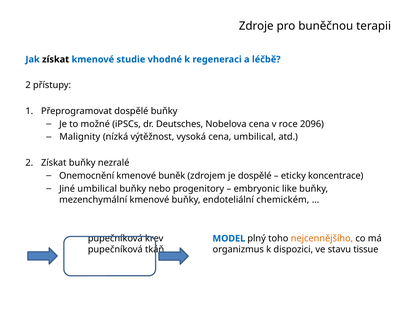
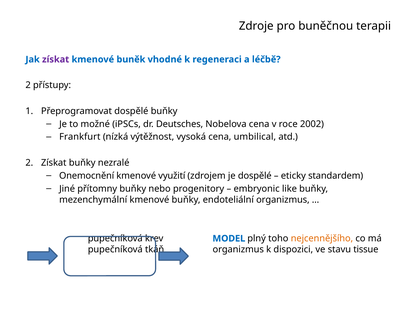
získat colour: black -> purple (56, 59)
studie: studie -> buněk (131, 59)
2096: 2096 -> 2002 (312, 124)
Malignity: Malignity -> Frankfurt (80, 137)
buněk: buněk -> využití (172, 176)
koncentrace: koncentrace -> standardem (336, 176)
Jiné umbilical: umbilical -> přítomny (97, 189)
endoteliální chemickém: chemickém -> organizmus (283, 200)
